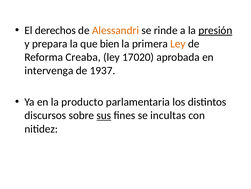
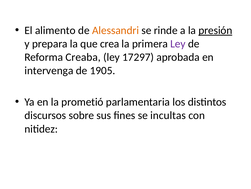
derechos: derechos -> alimento (55, 30)
bien: bien -> crea (110, 44)
Ley colour: orange -> purple (178, 44)
17020: 17020 -> 17297 (138, 57)
1937: 1937 -> 1905 (103, 70)
producto: producto -> prometió (82, 102)
sus underline: present -> none (104, 115)
